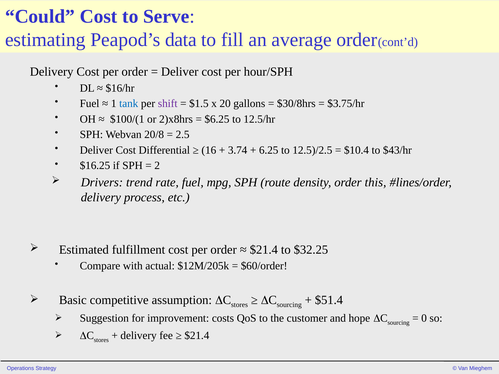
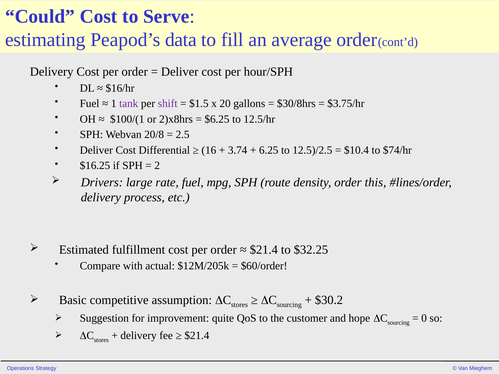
tank colour: blue -> purple (129, 104)
$43/hr: $43/hr -> $74/hr (397, 150)
trend: trend -> large (139, 182)
$51.4: $51.4 -> $30.2 (329, 300)
costs: costs -> quite (223, 319)
